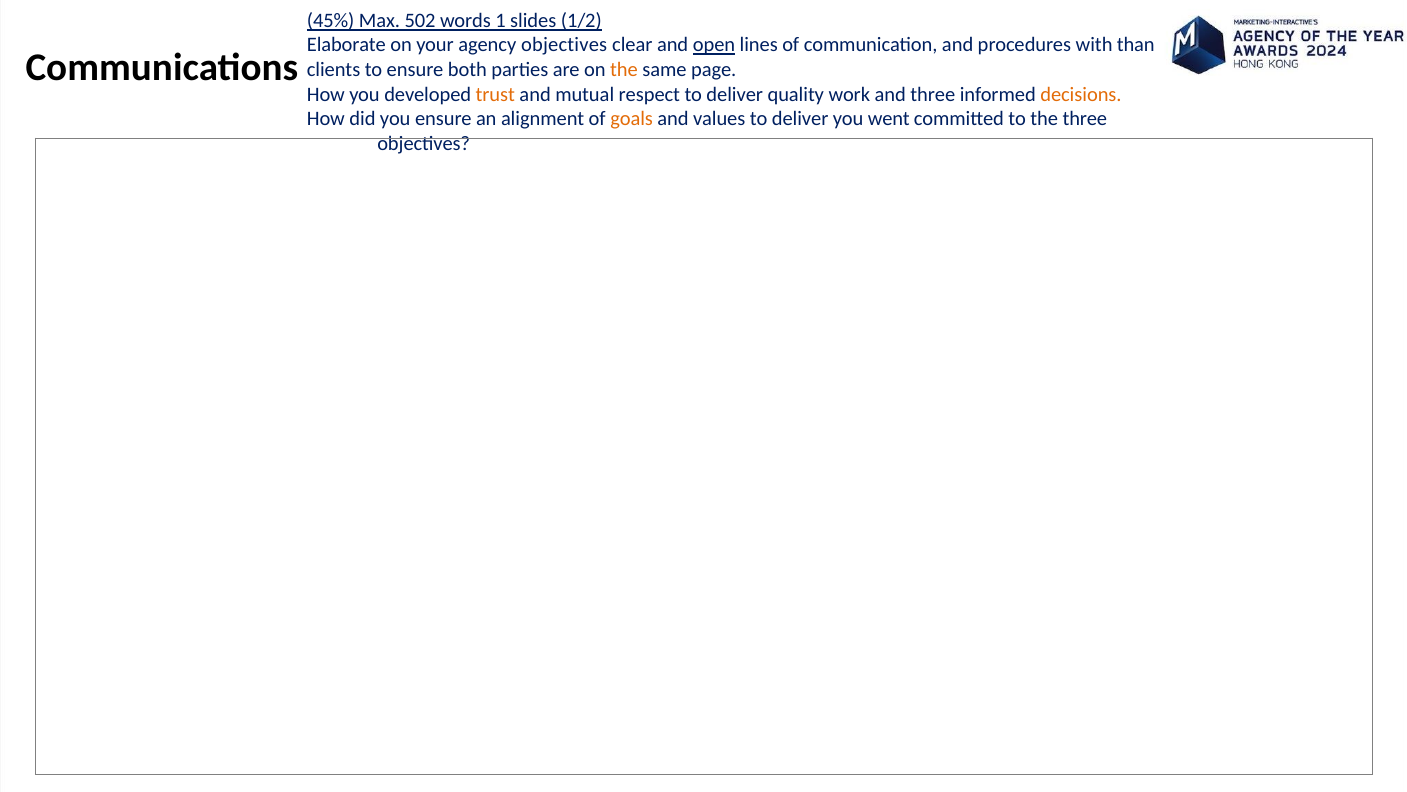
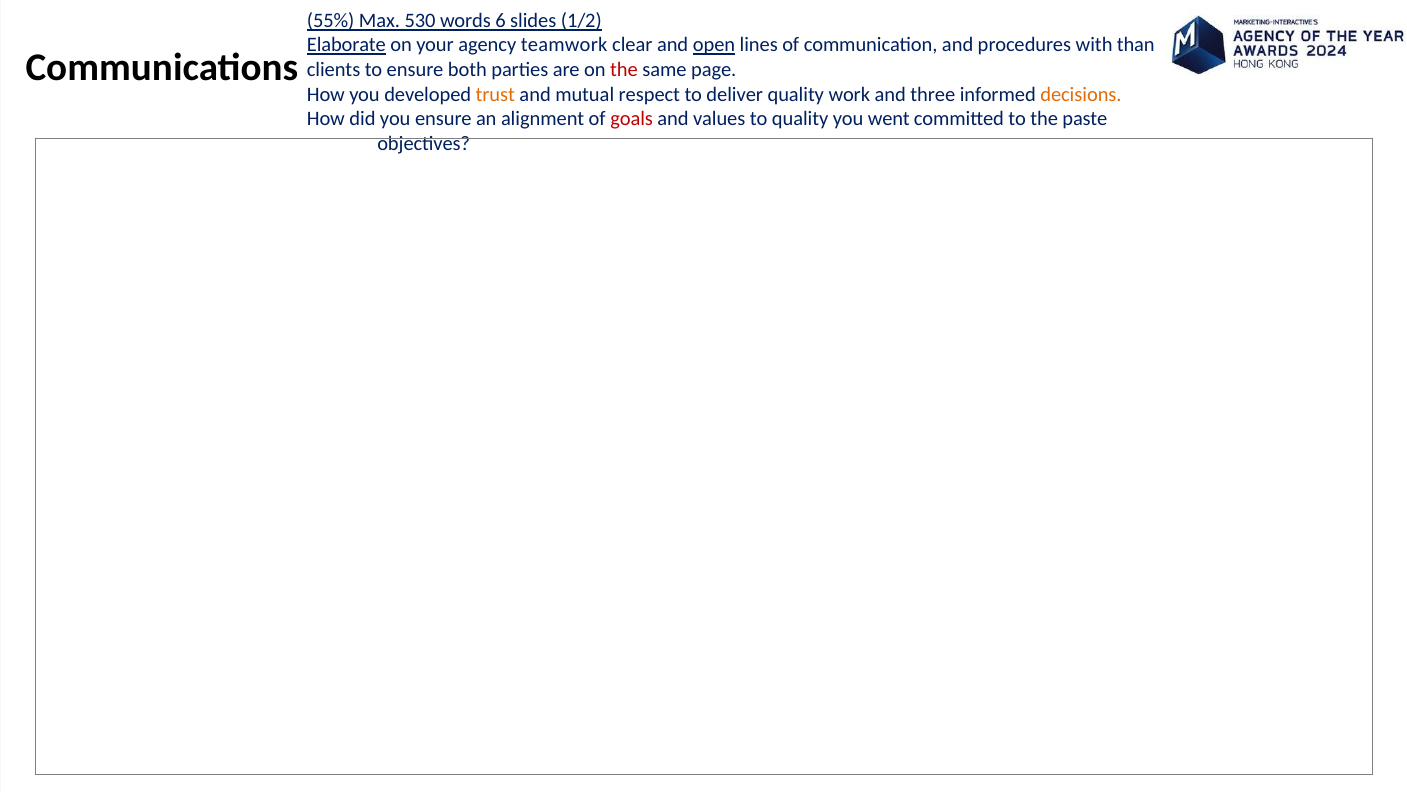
45%: 45% -> 55% (331, 21)
502: 502 -> 530 (420, 21)
1: 1 -> 6 (501, 21)
Elaborate underline: none -> present (346, 45)
agency objectives: objectives -> teamwork (564, 45)
the colour: orange -> red (624, 70)
goals colour: orange -> red (632, 119)
values to deliver: deliver -> quality (800, 119)
the three: three -> paste (1085, 119)
